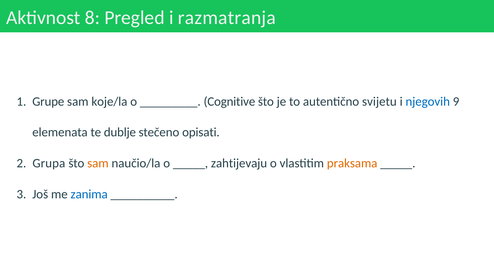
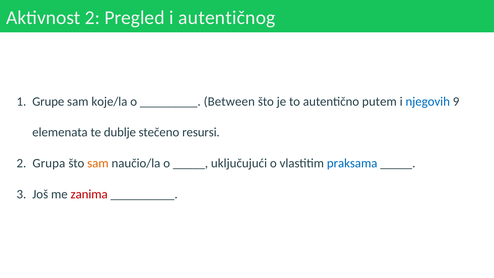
Aktivnost 8: 8 -> 2 (93, 18)
razmatranja: razmatranja -> autentičnog (227, 18)
Cognitive: Cognitive -> Between (229, 101)
svijetu: svijetu -> putem (379, 101)
opisati: opisati -> resursi (201, 132)
zahtijevaju: zahtijevaju -> uključujući (239, 163)
praksama colour: orange -> blue (352, 163)
zanima colour: blue -> red (89, 194)
